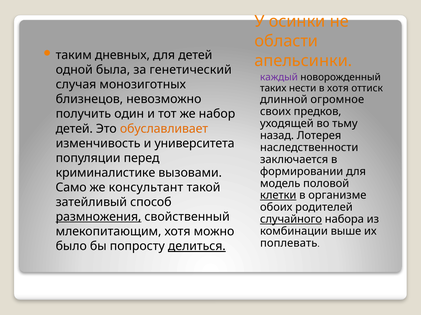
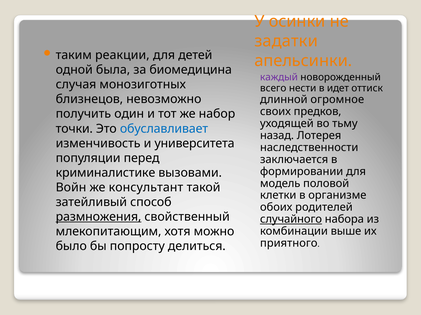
области: области -> задатки (286, 41)
дневных: дневных -> реакции (122, 55)
генетический: генетический -> биомедицина (191, 70)
таких: таких -> всего (273, 88)
в хотя: хотя -> идет (338, 88)
детей: детей -> точки (74, 129)
обуславливает colour: orange -> blue (164, 129)
Само: Само -> Войн (71, 188)
клетки underline: present -> none (278, 196)
поплевать: поплевать -> приятного (289, 244)
делиться underline: present -> none (197, 247)
